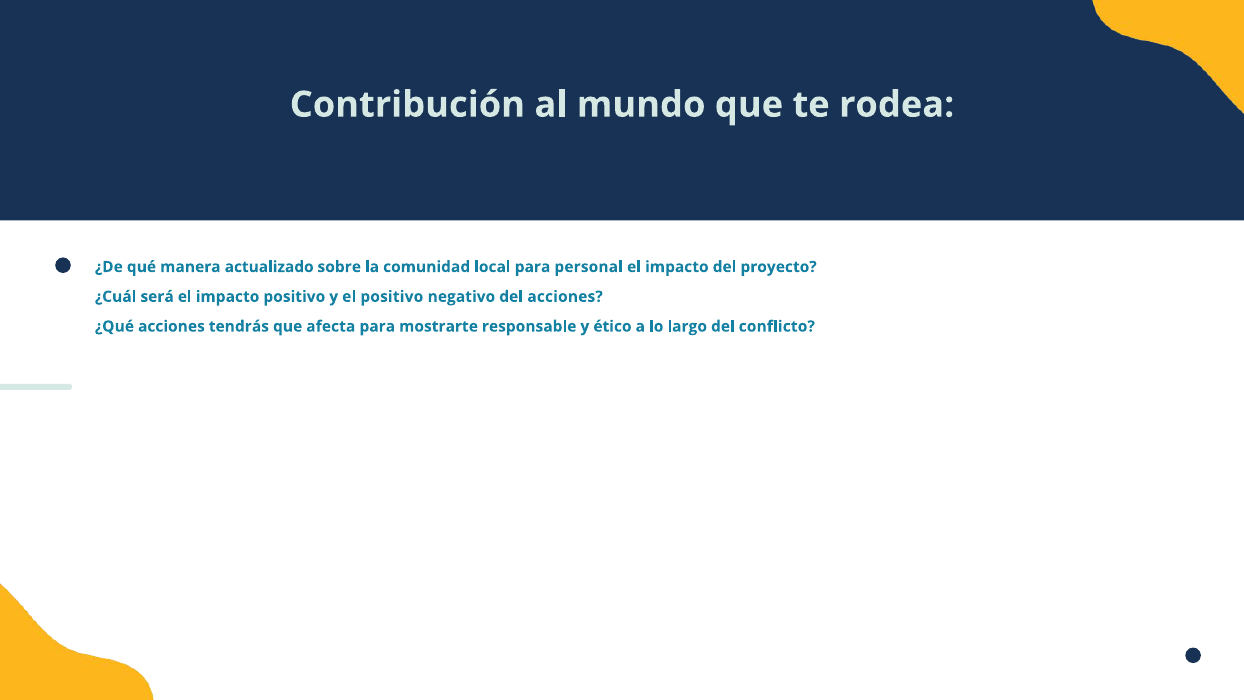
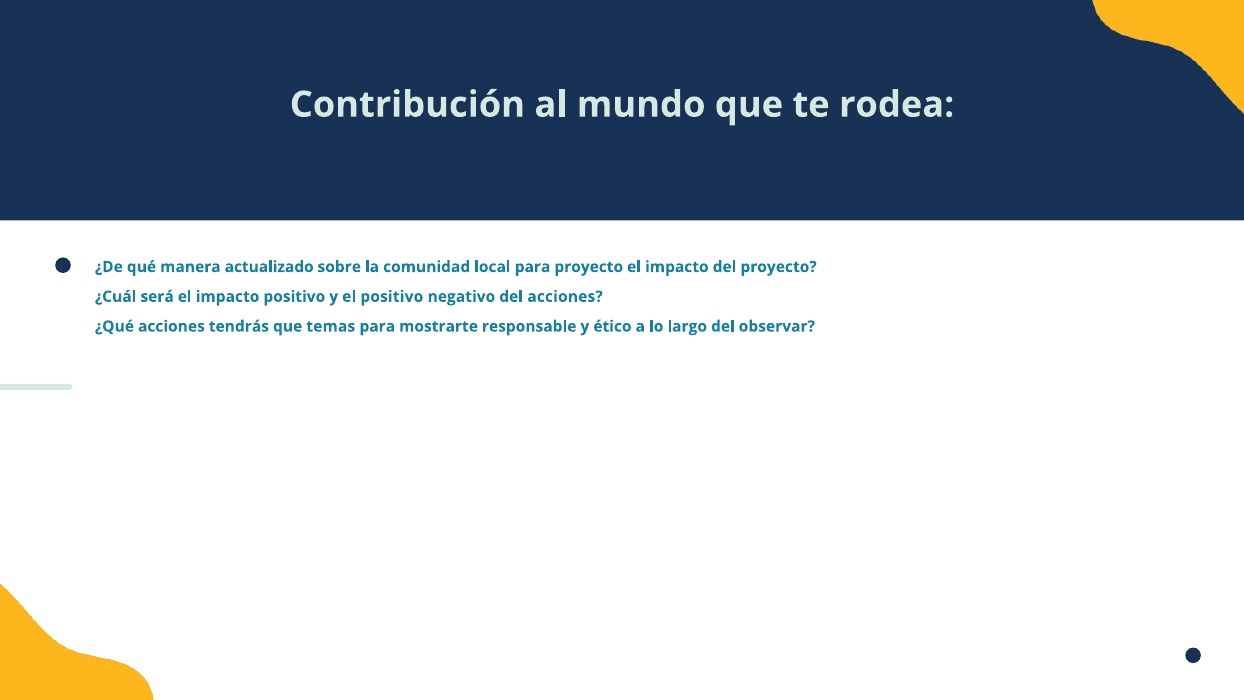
para personal: personal -> proyecto (589, 267)
afecta: afecta -> temas (331, 326)
conflicto: conflicto -> observar (777, 326)
